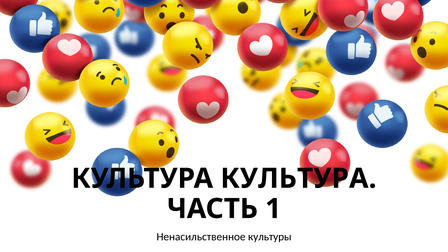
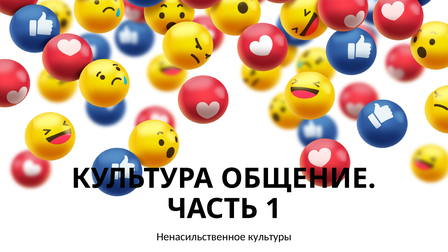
КУЛЬТУРА КУЛЬТУРА: КУЛЬТУРА -> ОБЩЕНИЕ (298, 179)
